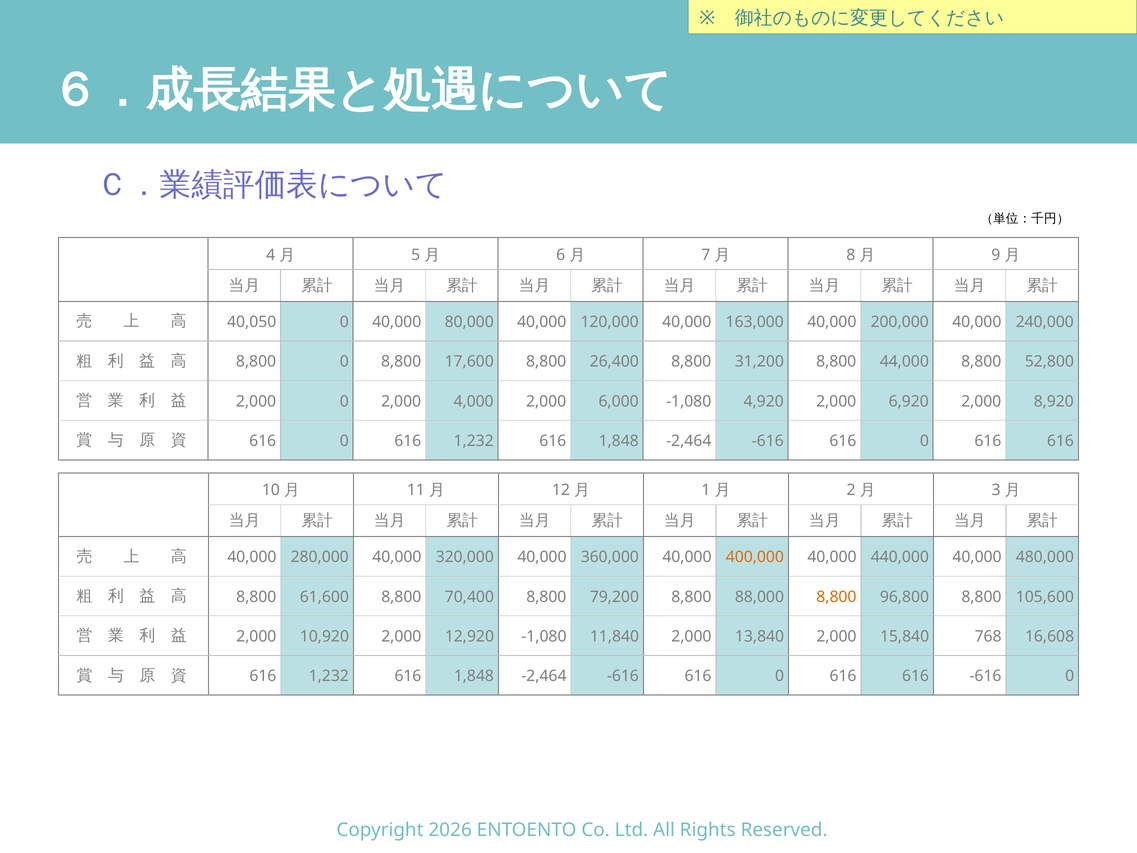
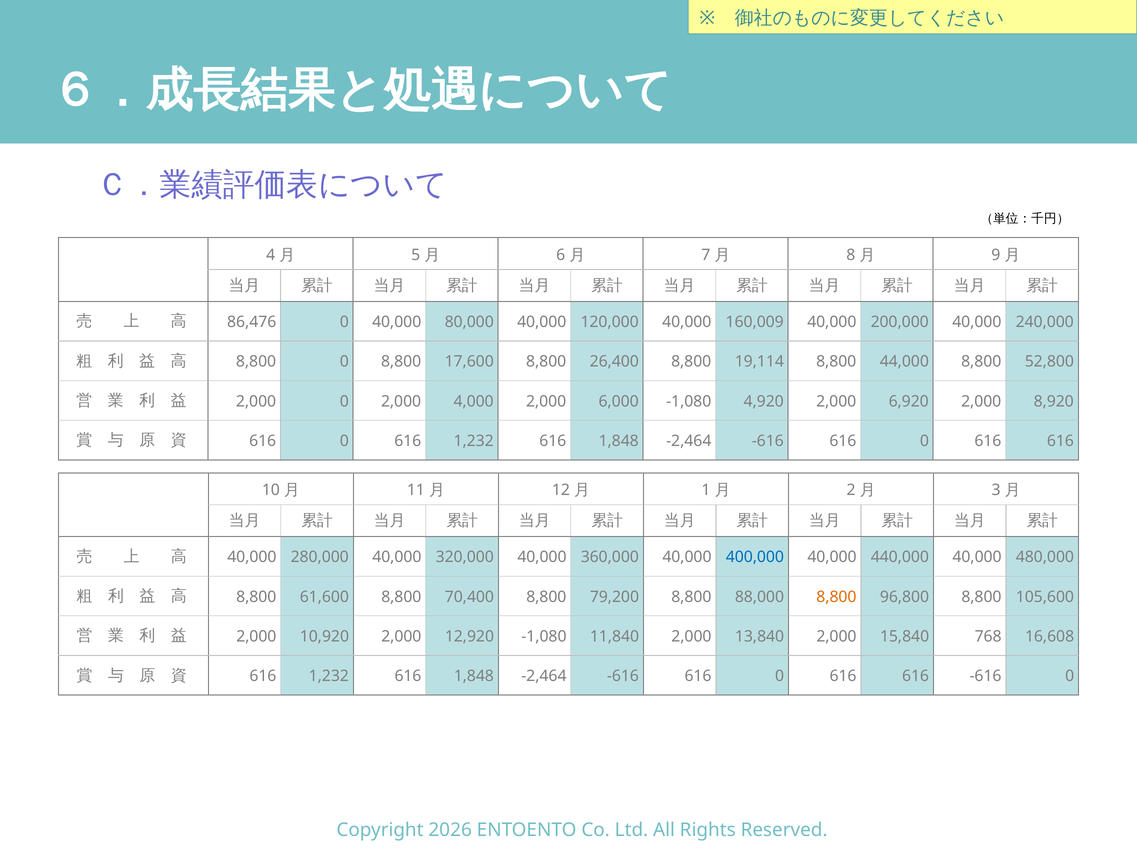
40,050: 40,050 -> 86,476 (252, 322)
163,000: 163,000 -> 160,009 (755, 322)
31,200: 31,200 -> 19,114 (759, 362)
400,000 colour: orange -> blue (755, 557)
